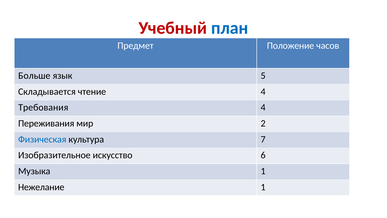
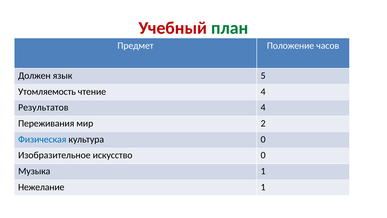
план colour: blue -> green (230, 28)
Больше: Больше -> Должен (34, 76)
Складывается: Складывается -> Утомляемость (47, 92)
Требования: Требования -> Результатов (43, 107)
культура 7: 7 -> 0 (263, 139)
искусство 6: 6 -> 0 (263, 155)
